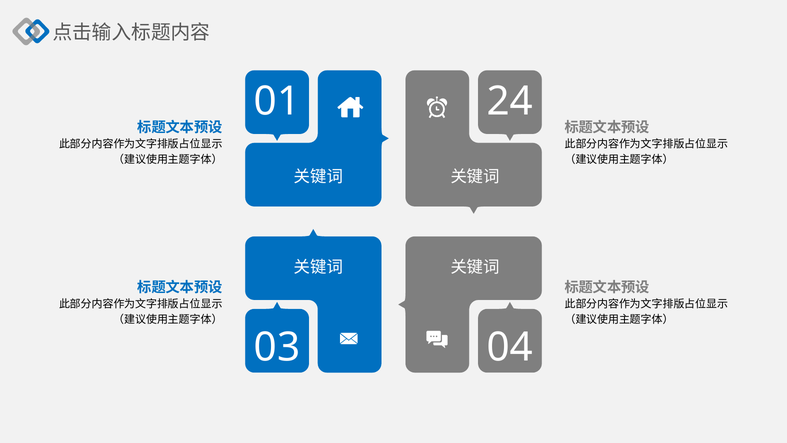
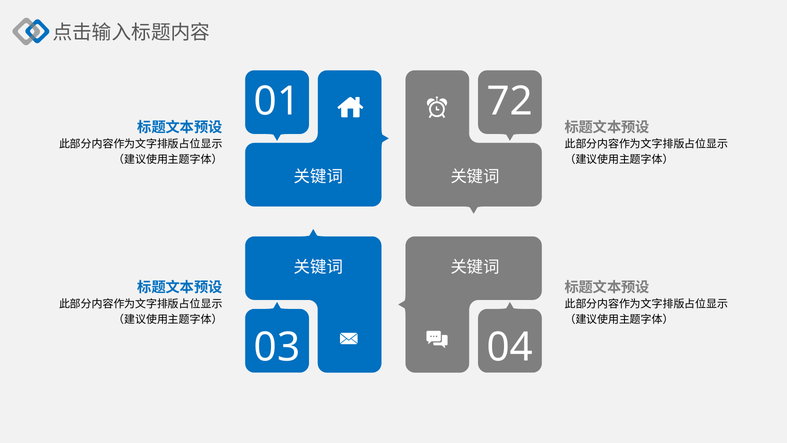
24: 24 -> 72 (510, 101)
